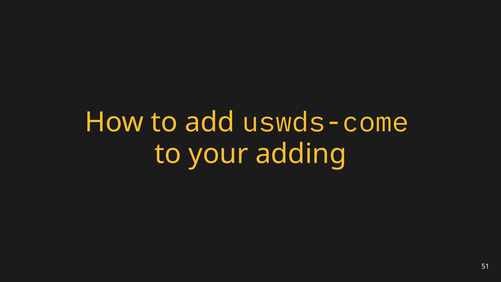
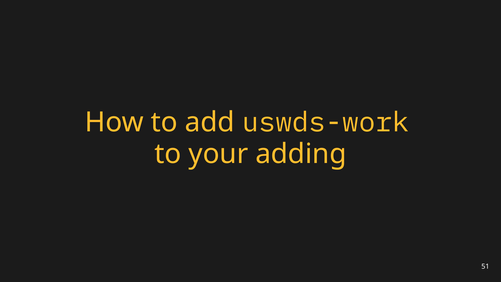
uswds-come: uswds-come -> uswds-work (325, 122)
